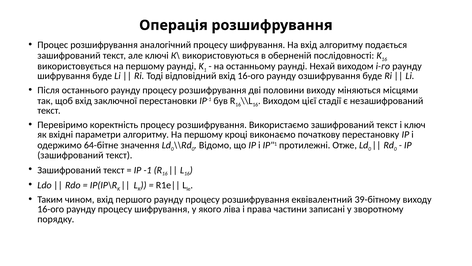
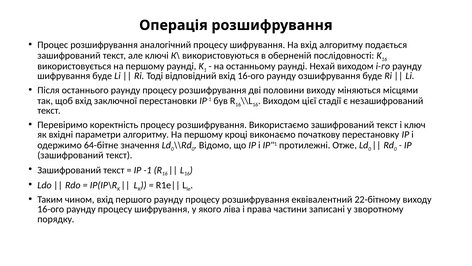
39-бітному: 39-бітному -> 22-бітному (378, 199)
